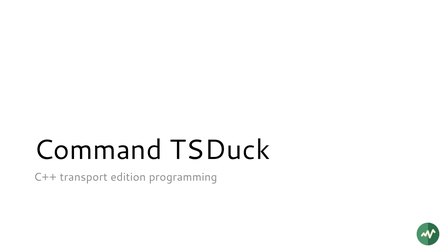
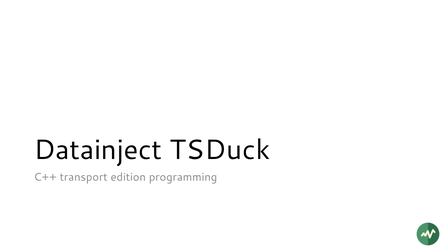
Command: Command -> Datainject (98, 150)
